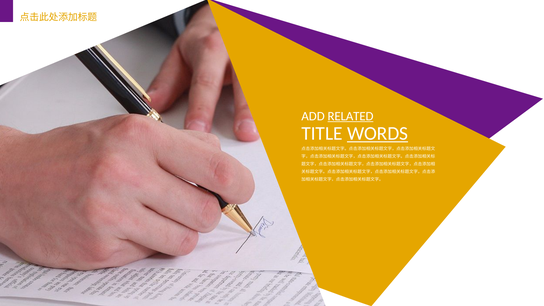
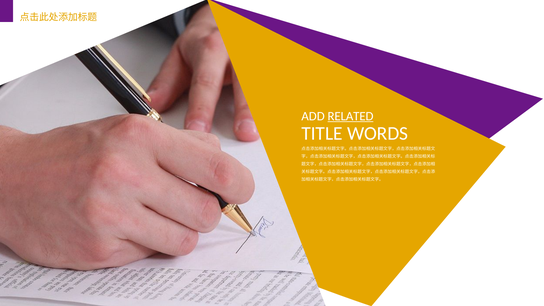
WORDS underline: present -> none (378, 133)
